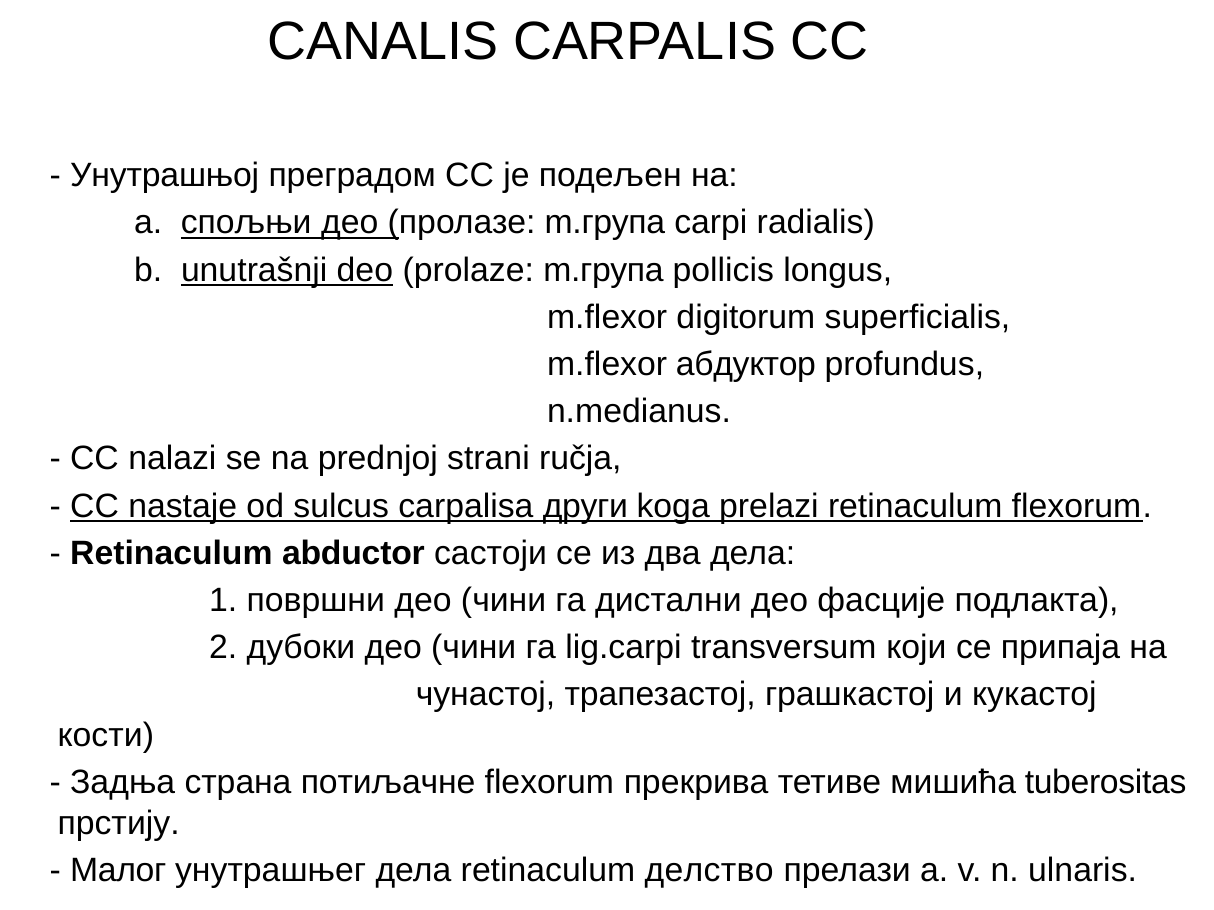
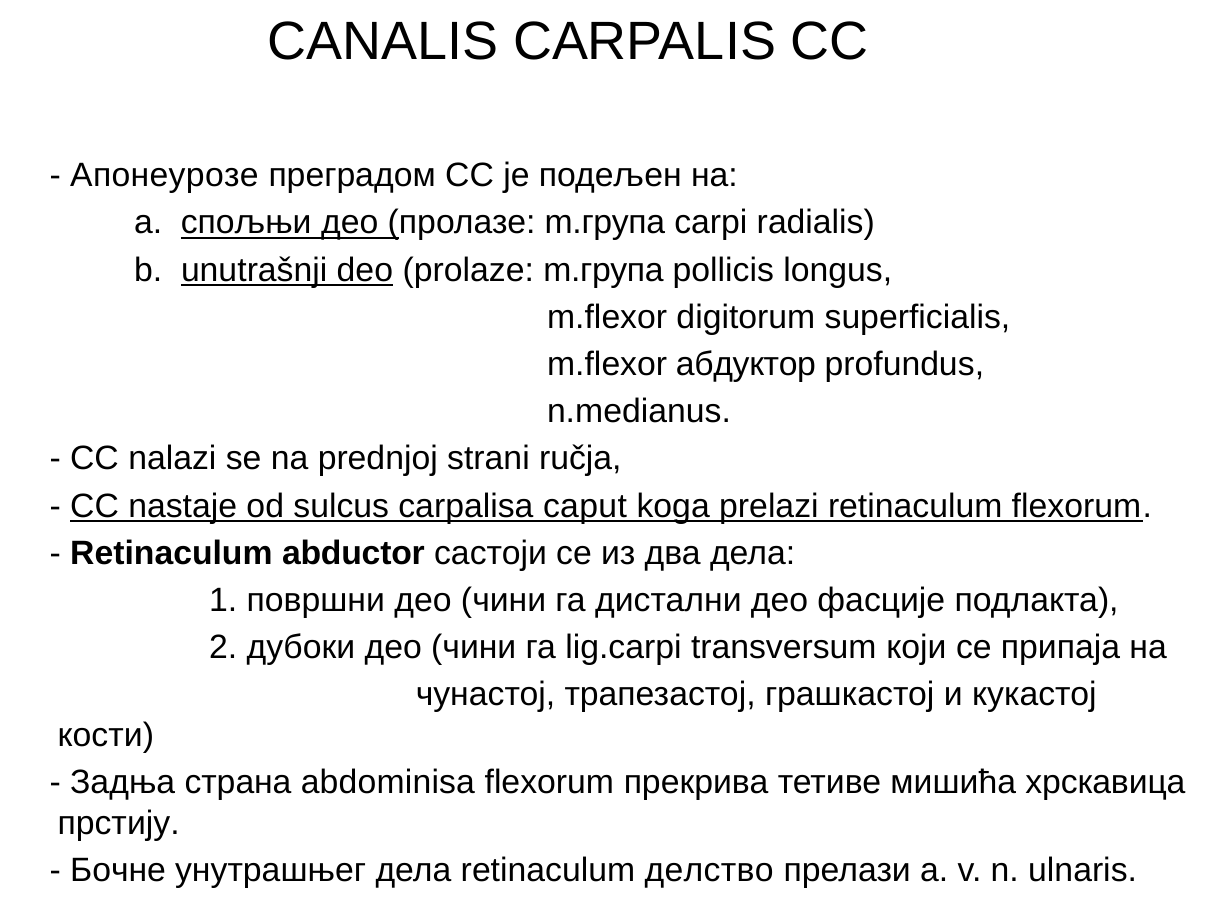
Унутрашњој: Унутрашњој -> Aпонeурозe (164, 176)
други: други -> caput (585, 506)
потиљачне: потиљачне -> abdominisa (388, 783)
tuberositas: tuberositas -> хрскавица (1105, 783)
Мaлог: Мaлог -> Бочне (118, 871)
